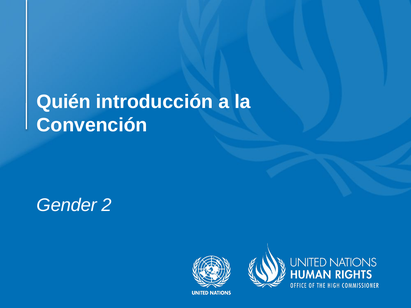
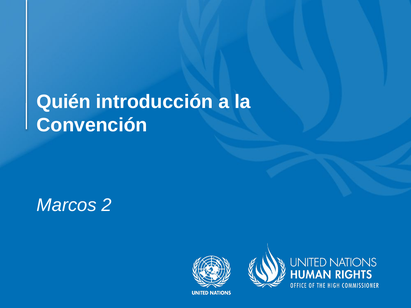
Gender: Gender -> Marcos (67, 205)
